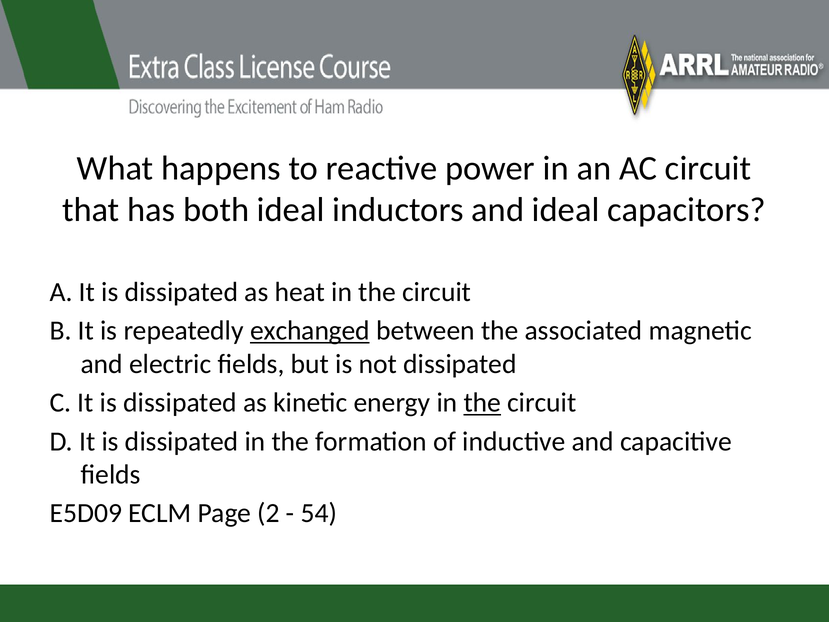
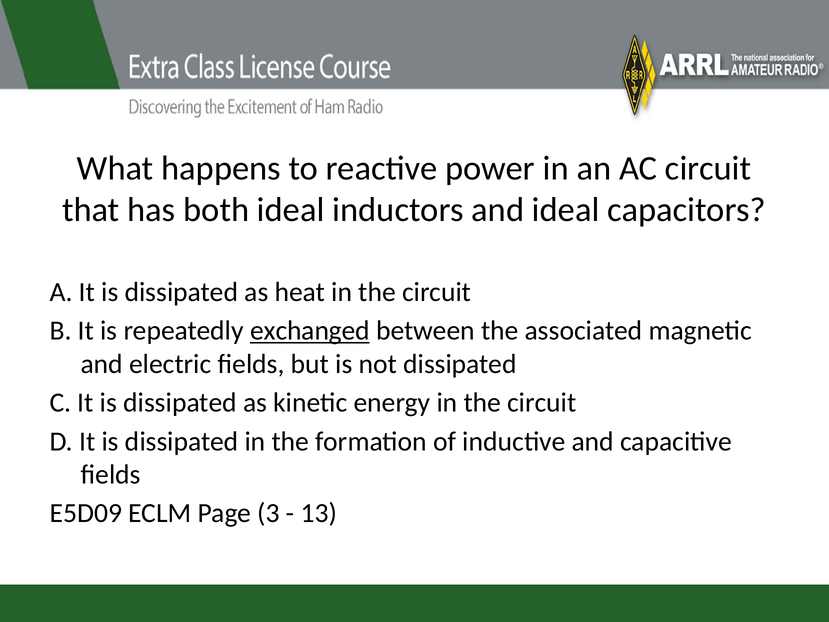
the underline: present -> none (482, 403)
2: 2 -> 3 (268, 513)
54: 54 -> 13 (319, 513)
